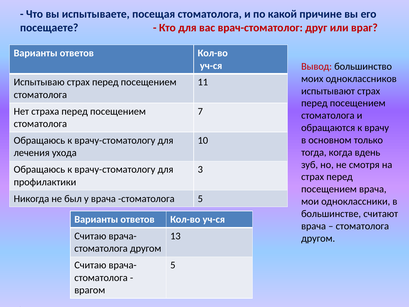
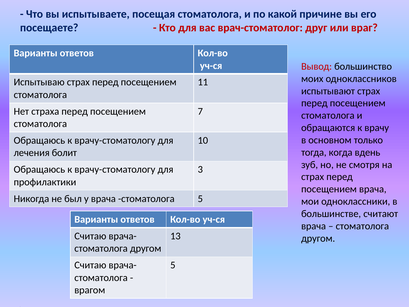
ухода: ухода -> болит (64, 153)
